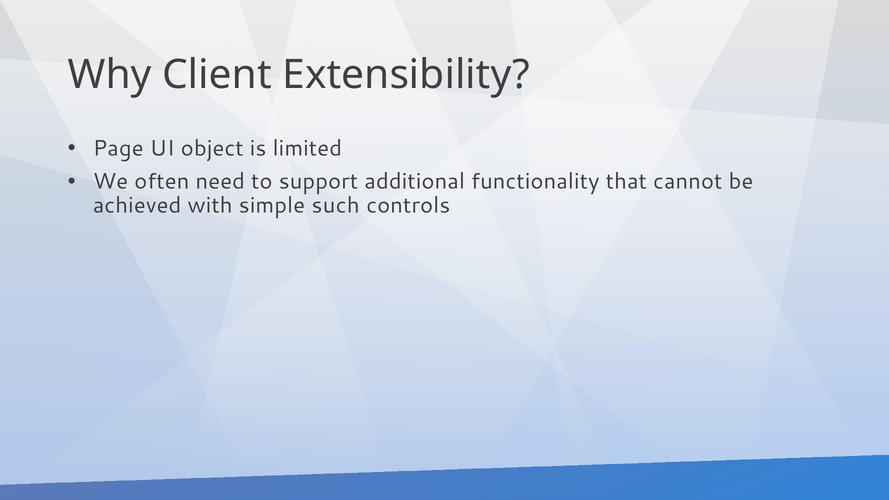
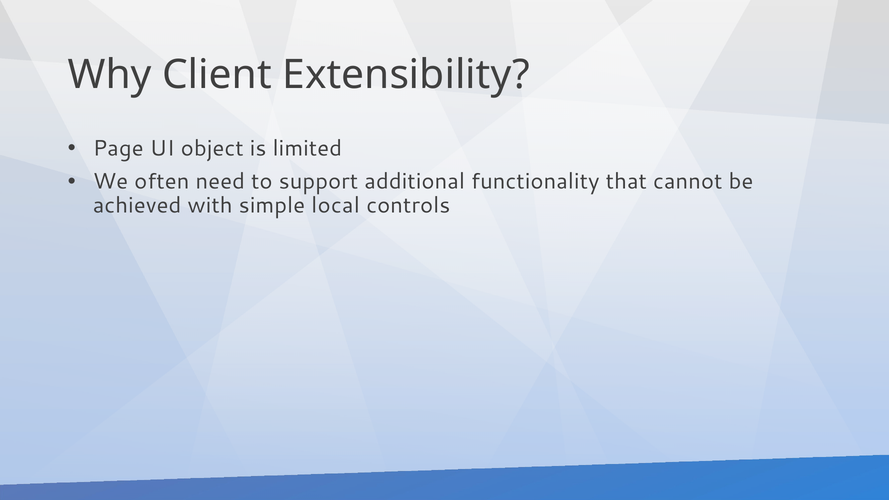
such: such -> local (336, 206)
